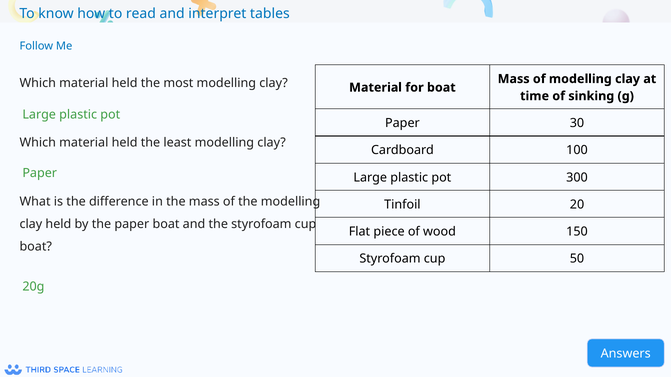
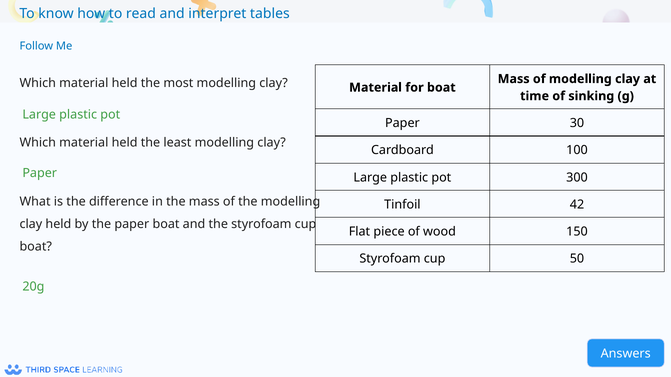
20: 20 -> 42 (577, 205)
